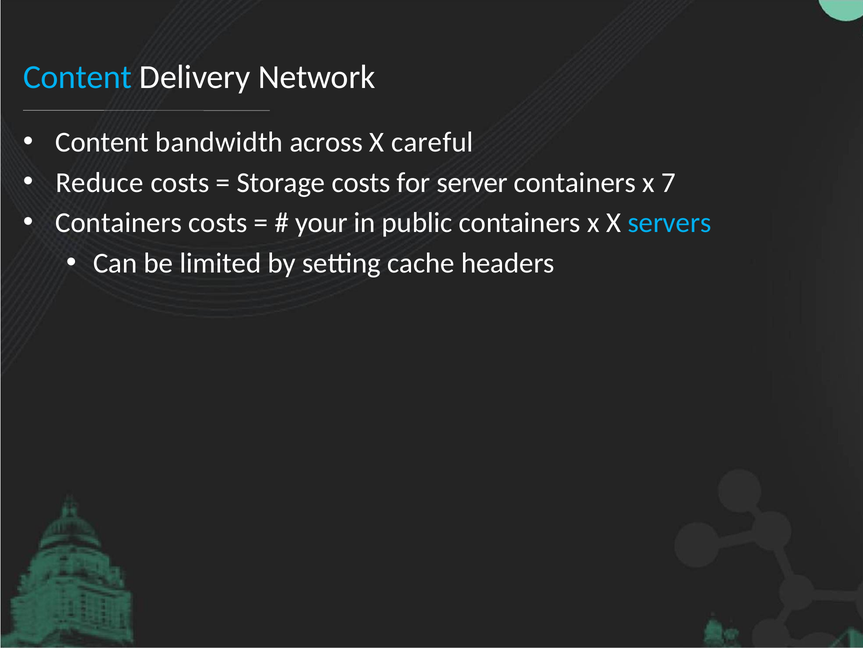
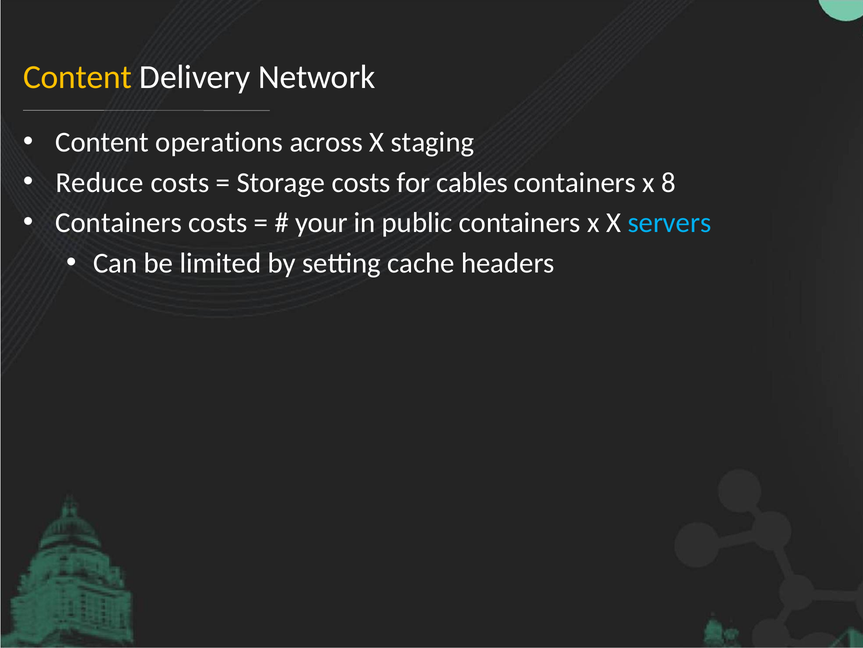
Content colour: light blue -> yellow (78, 77)
bandwidth: bandwidth -> operations (219, 142)
careful: careful -> staging (432, 142)
server: server -> cables (472, 182)
7: 7 -> 8 (668, 182)
